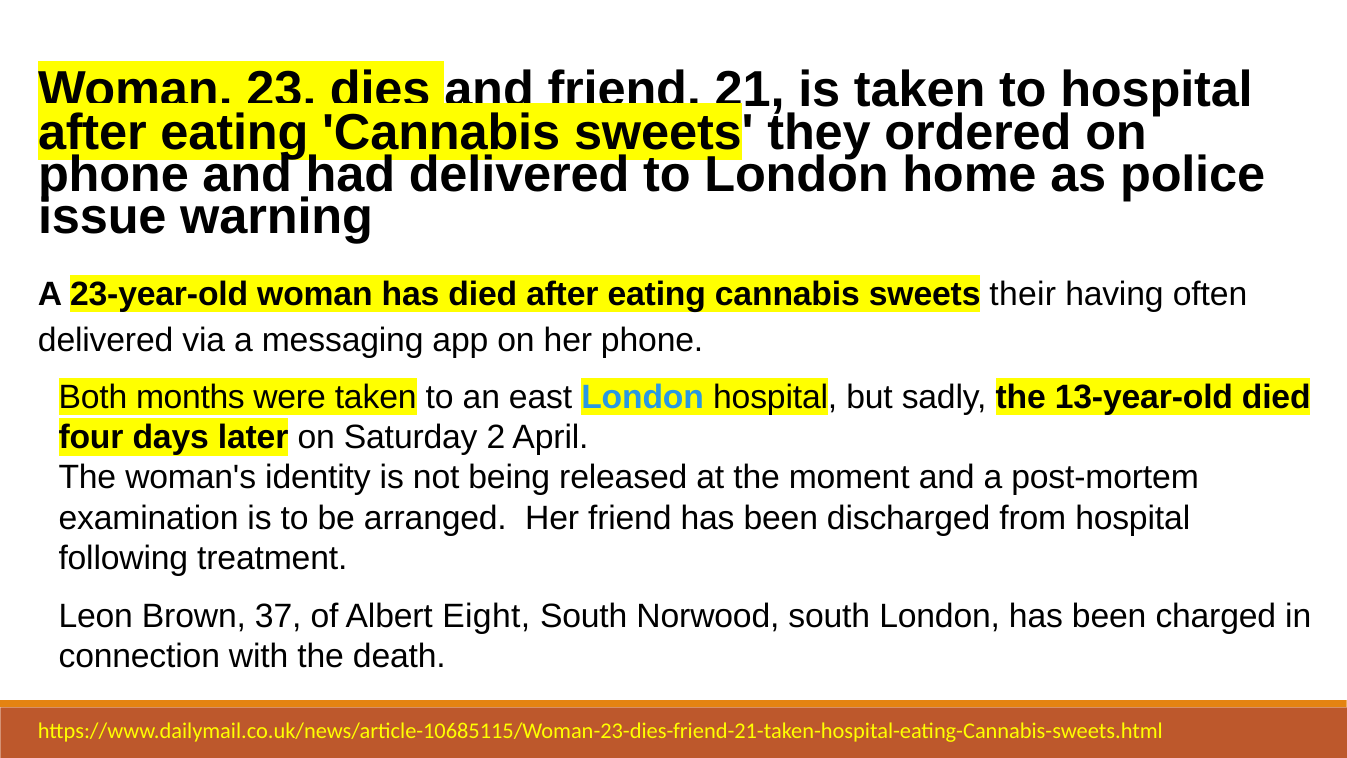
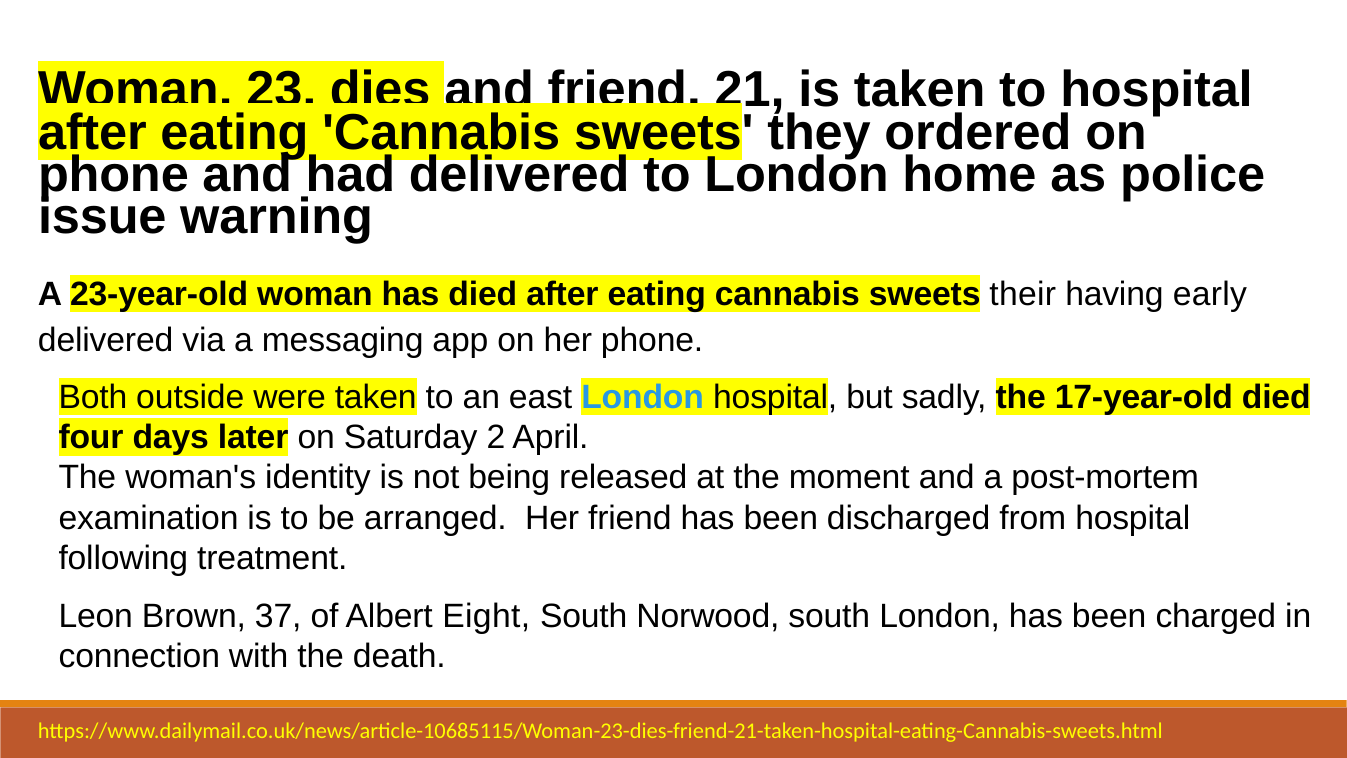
often: often -> early (1210, 294)
months: months -> outside (190, 397)
13-year-old: 13-year-old -> 17-year-old (1144, 397)
